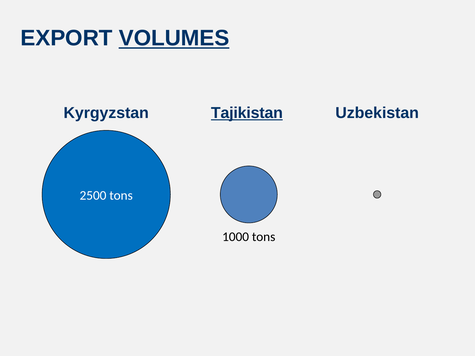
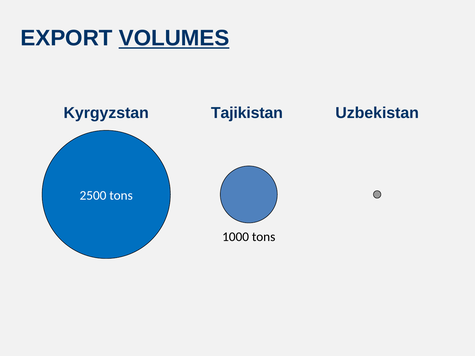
Tajikistan underline: present -> none (247, 113)
